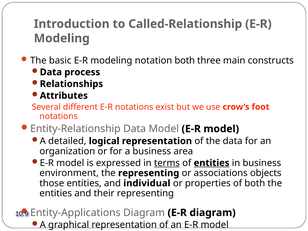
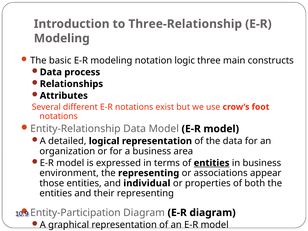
Called-Relationship: Called-Relationship -> Three-Relationship (185, 24)
notation both: both -> logic (185, 60)
terms underline: present -> none (167, 163)
objects: objects -> appear (266, 173)
Entity-Applications: Entity-Applications -> Entity-Participation (75, 213)
